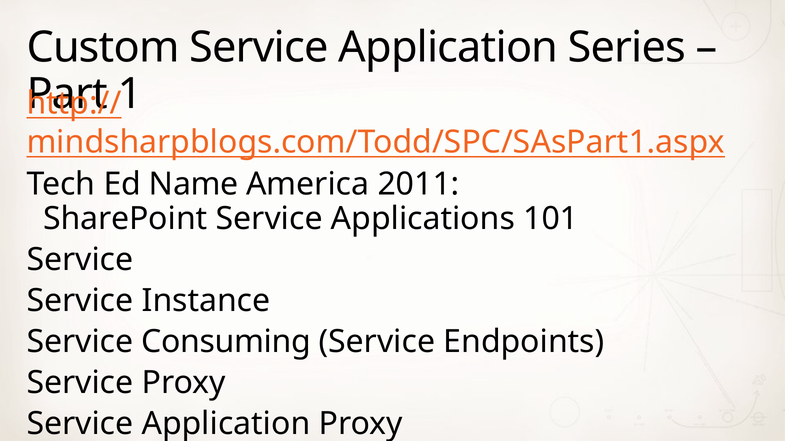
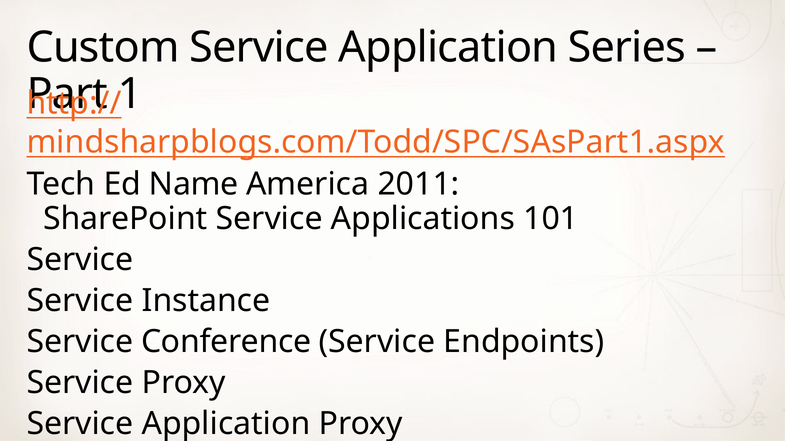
Consuming: Consuming -> Conference (226, 342)
